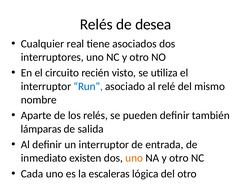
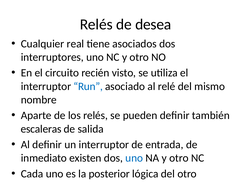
lámparas: lámparas -> escaleras (41, 128)
uno colour: orange -> blue (134, 157)
escaleras: escaleras -> posterior (109, 173)
